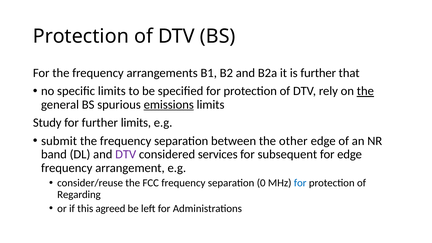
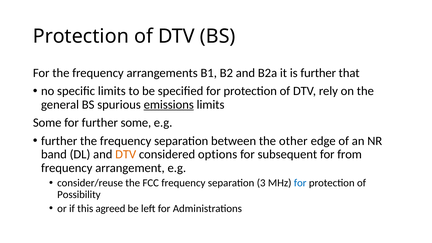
the underline: present -> none (365, 91)
Study: Study -> Some (47, 123)
further limits: limits -> some (136, 123)
submit: submit -> further (59, 141)
DTV colour: purple -> orange (126, 154)
services: services -> options (218, 154)
for edge: edge -> from (350, 154)
0: 0 -> 3 (261, 183)
Regarding: Regarding -> Possibility (79, 195)
